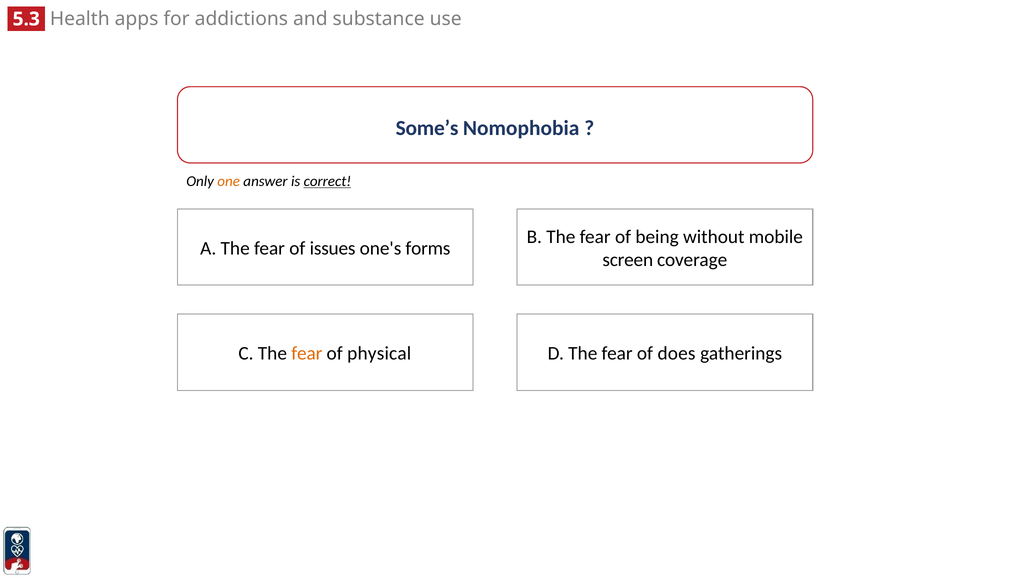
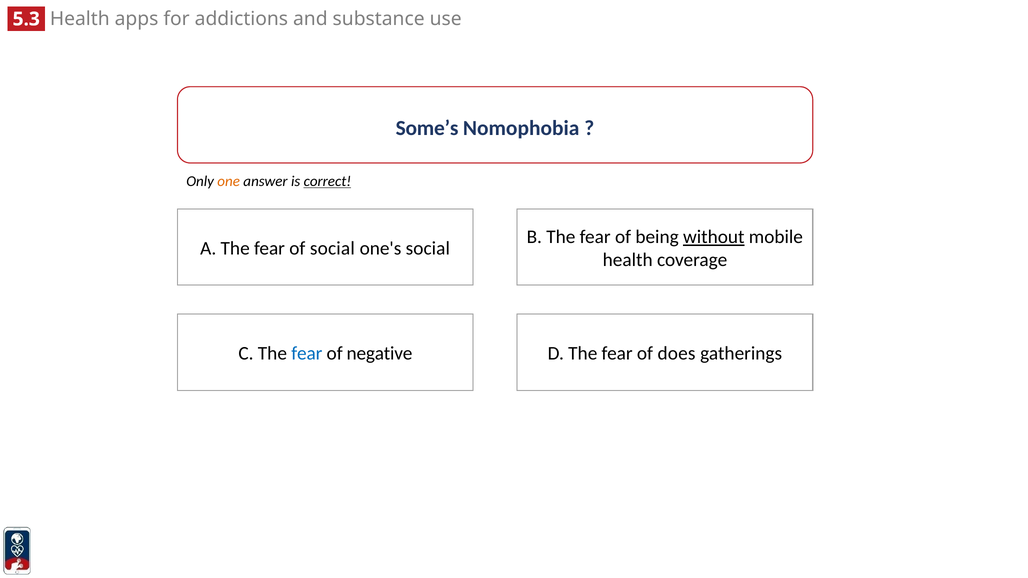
without underline: none -> present (714, 237)
of issues: issues -> social (332, 249)
one's forms: forms -> social (428, 249)
screen: screen -> health (628, 260)
fear colour: orange -> blue (307, 354)
physical: physical -> negative (379, 354)
